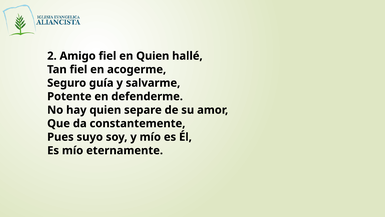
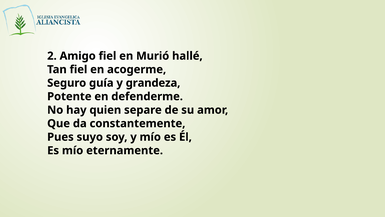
en Quien: Quien -> Murió (153, 56)
salvarme: salvarme -> grandeza (153, 83)
